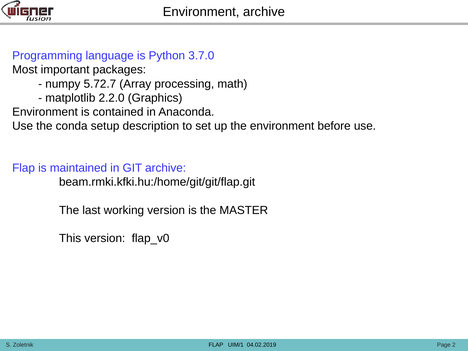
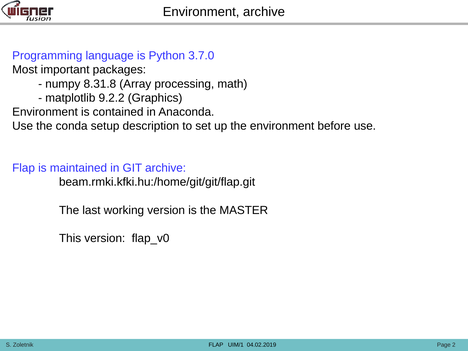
5.72.7: 5.72.7 -> 8.31.8 (100, 84)
2.2.0: 2.2.0 -> 9.2.2 (112, 98)
